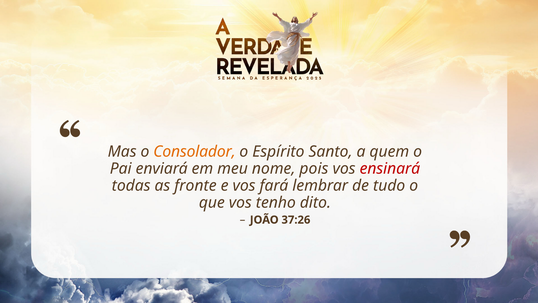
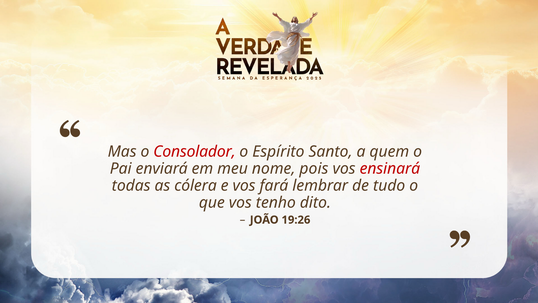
Consolador colour: orange -> red (194, 151)
fronte: fronte -> cólera (196, 185)
37:26: 37:26 -> 19:26 (296, 220)
